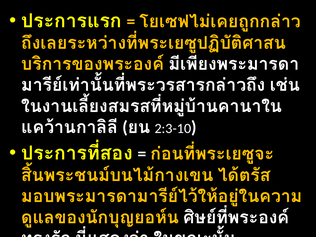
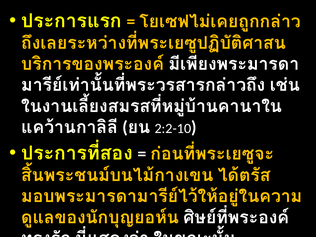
2:3-10: 2:3-10 -> 2:2-10 (173, 128)
